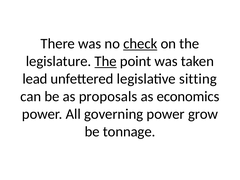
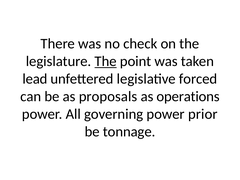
check underline: present -> none (140, 44)
sitting: sitting -> forced (198, 79)
economics: economics -> operations (188, 96)
grow: grow -> prior (203, 114)
